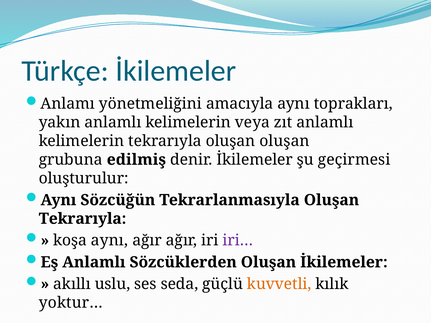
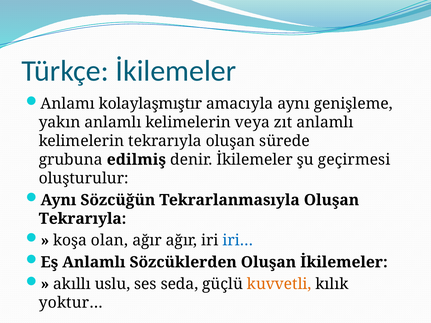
yönetmeliğini: yönetmeliğini -> kolaylaşmıştır (151, 104)
toprakları: toprakları -> genişleme (353, 104)
oluşan oluşan: oluşan -> sürede (285, 141)
koşa aynı: aynı -> olan (109, 241)
iri… colour: purple -> blue (238, 241)
